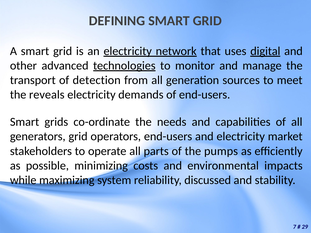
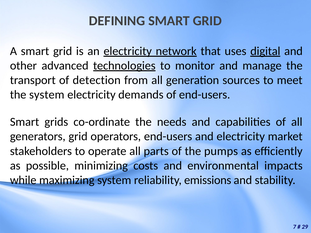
the reveals: reveals -> system (47, 95)
discussed: discussed -> emissions (208, 180)
